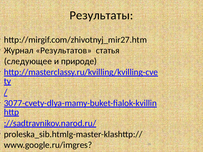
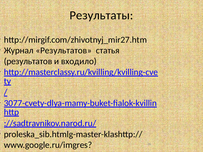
следующее: следующее -> результатов (28, 61)
природе: природе -> входило (79, 61)
